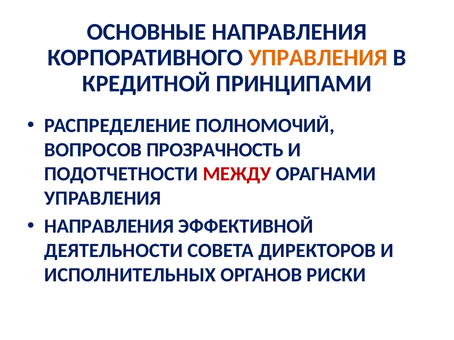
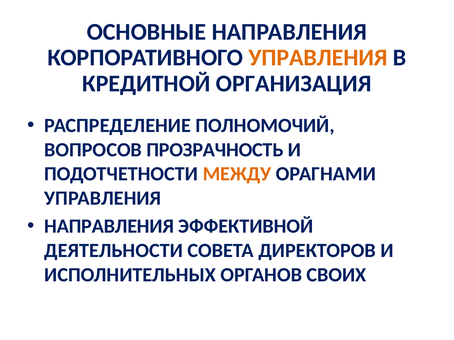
ПРИНЦИПАМИ: ПРИНЦИПАМИ -> ОРГАНИЗАЦИЯ (294, 84)
МЕЖДУ colour: red -> orange (237, 174)
РИСКИ: РИСКИ -> СВОИХ (336, 275)
